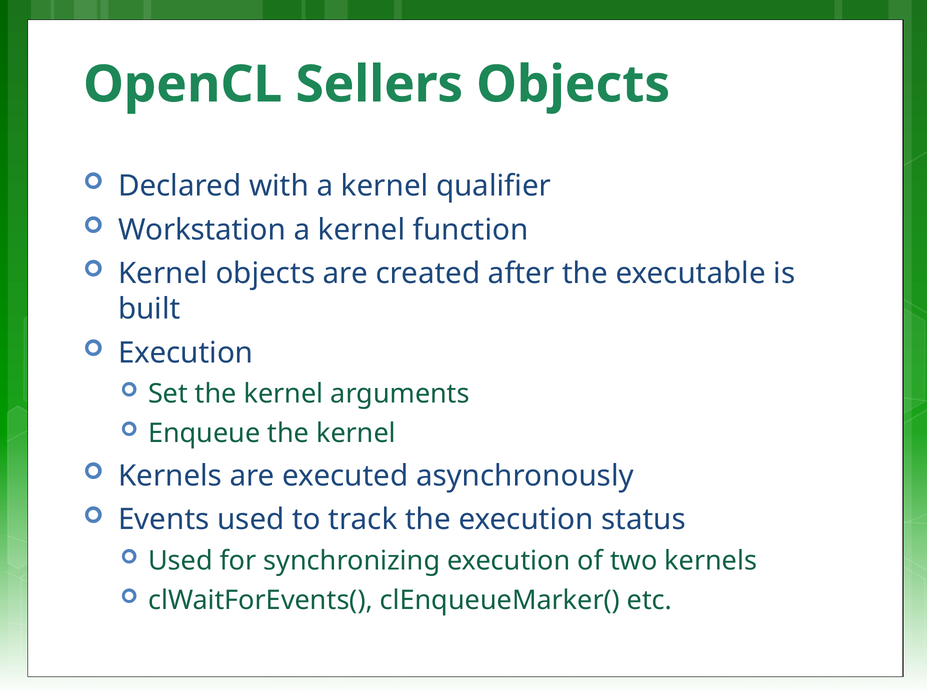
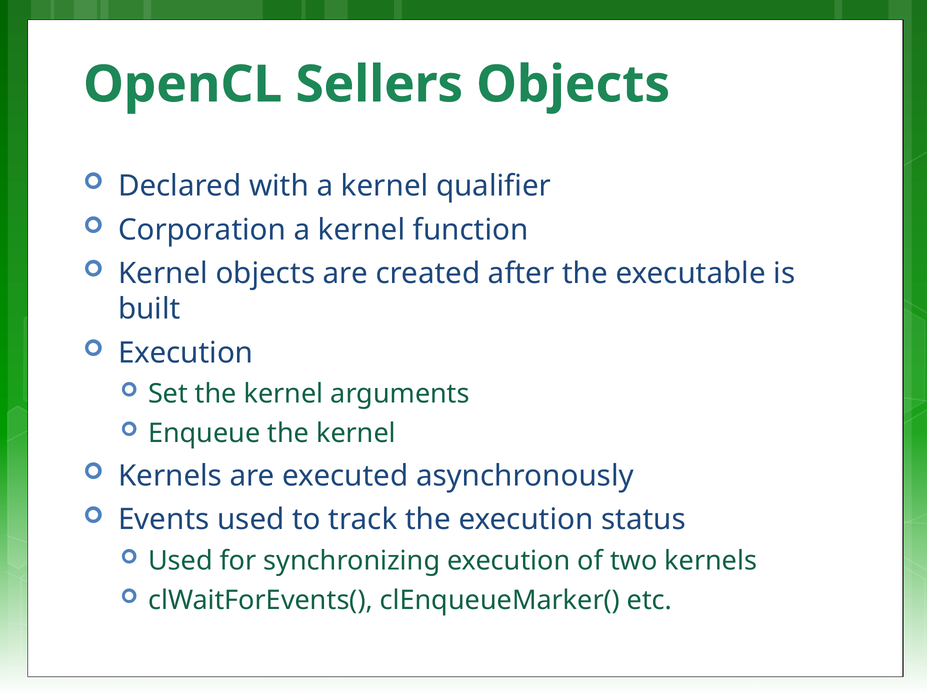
Workstation: Workstation -> Corporation (202, 230)
